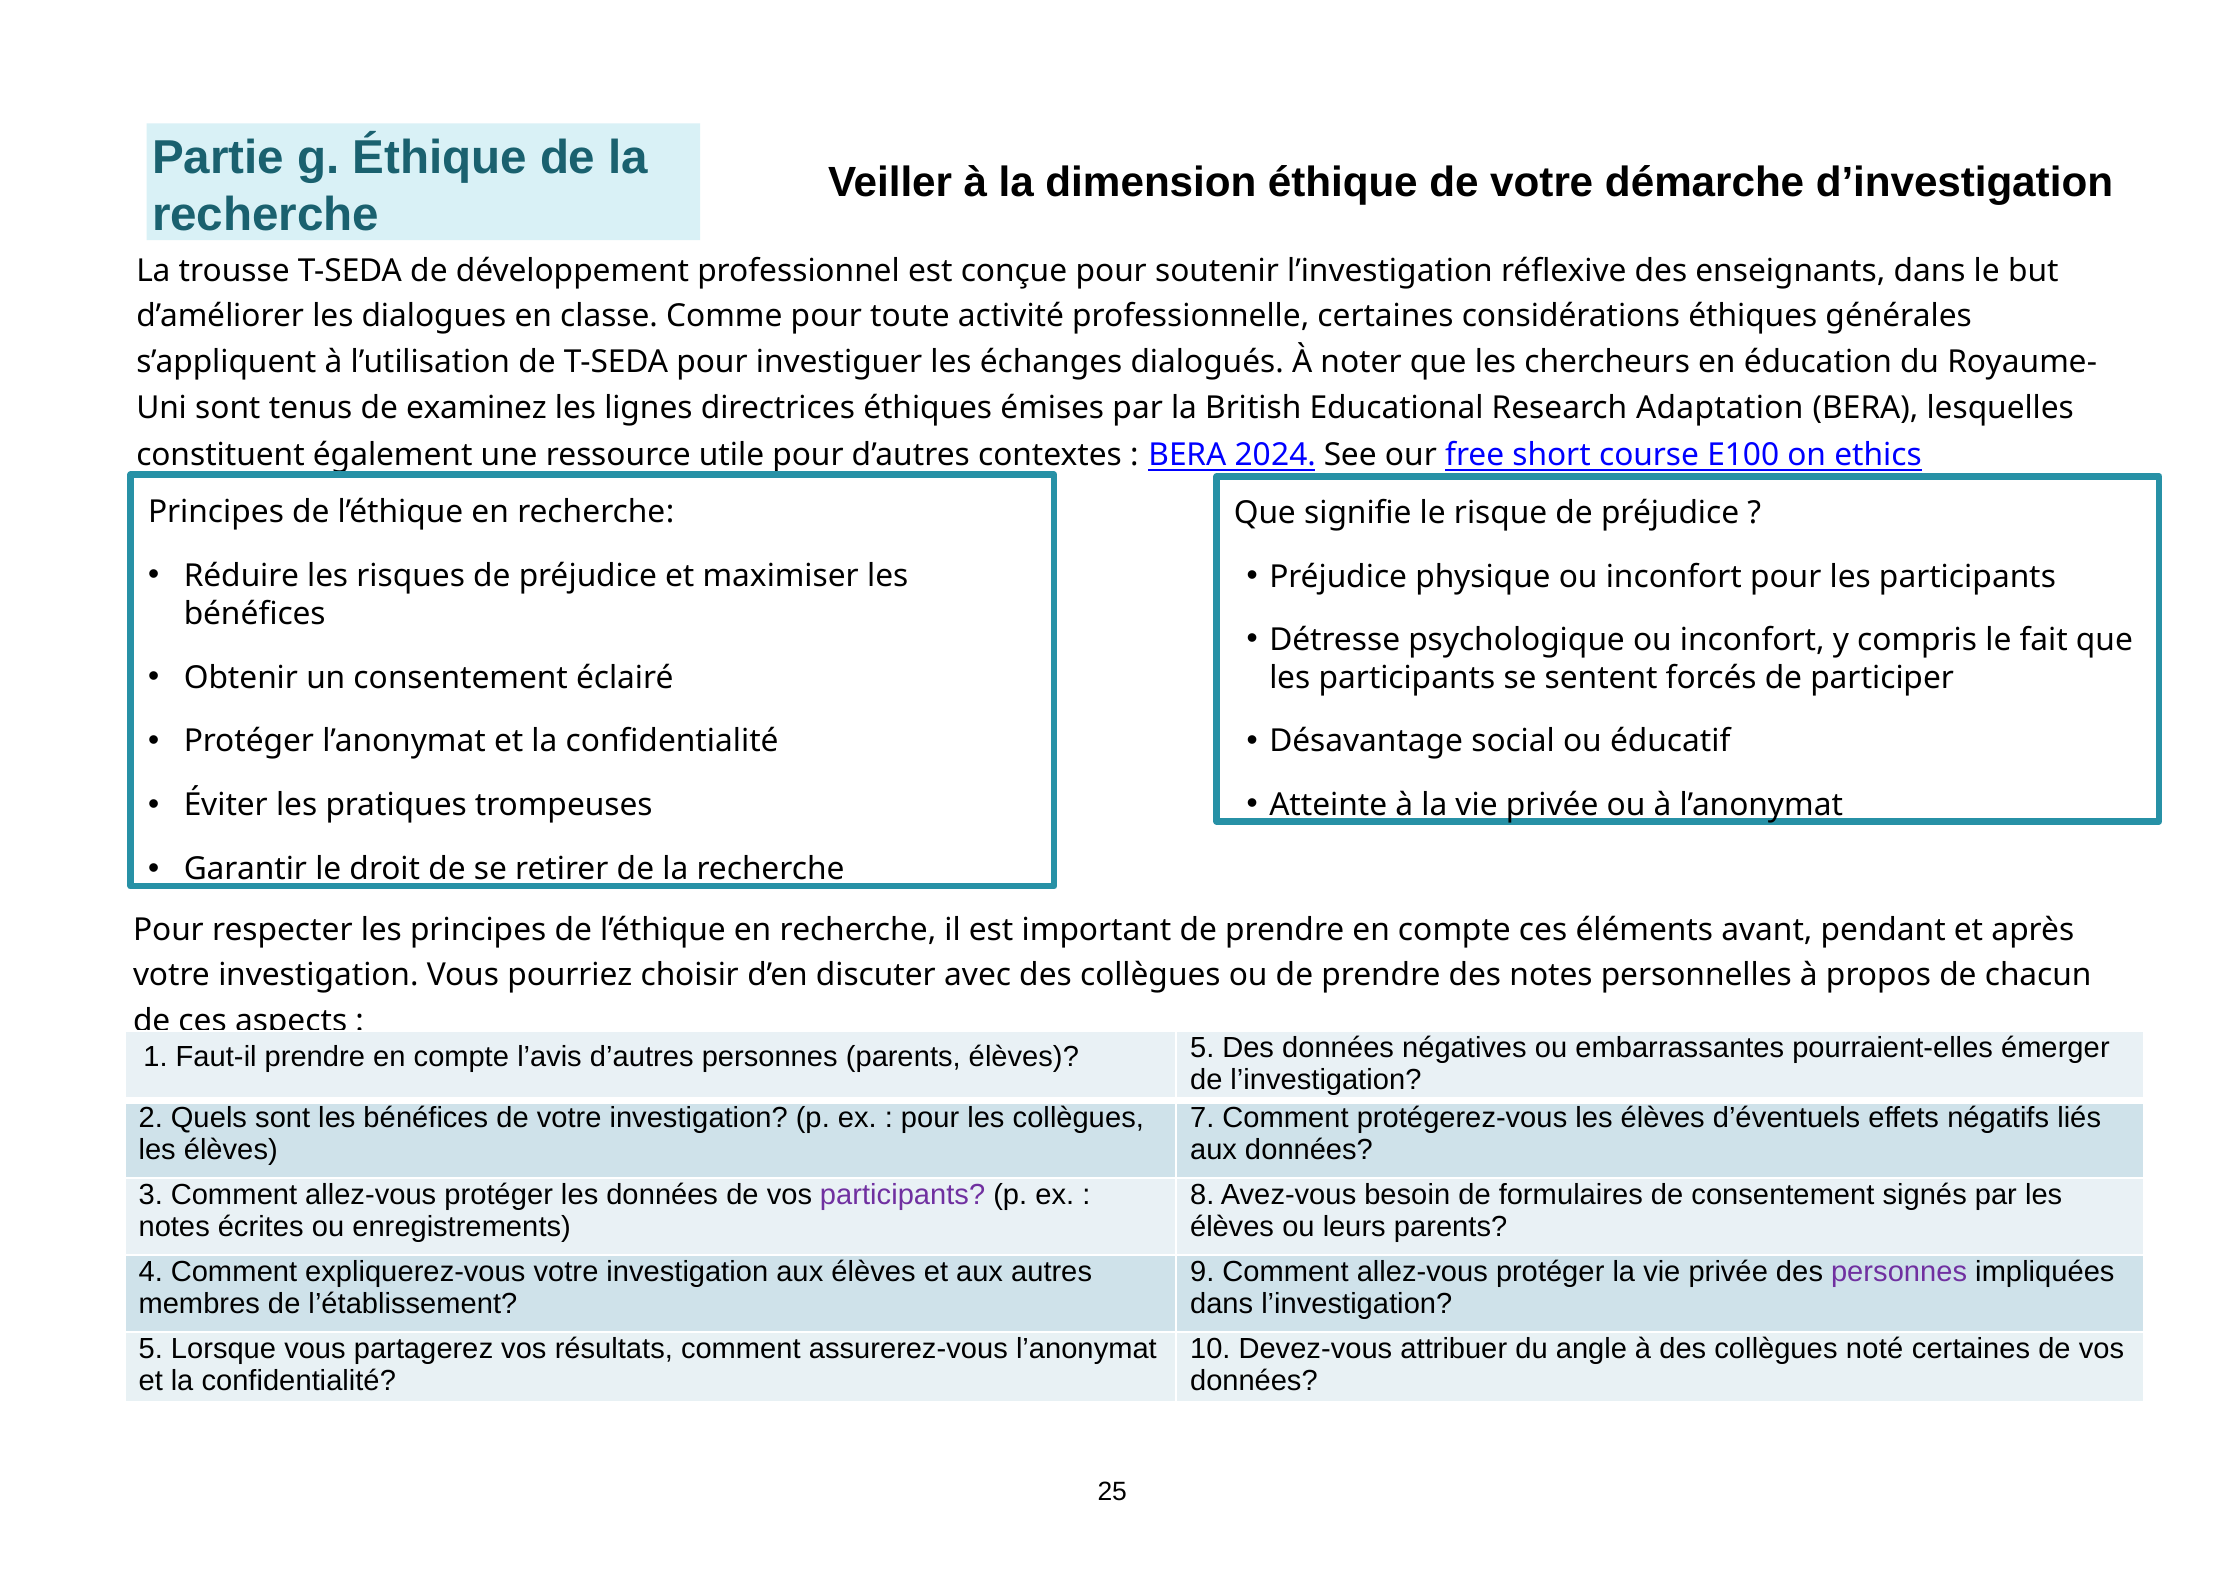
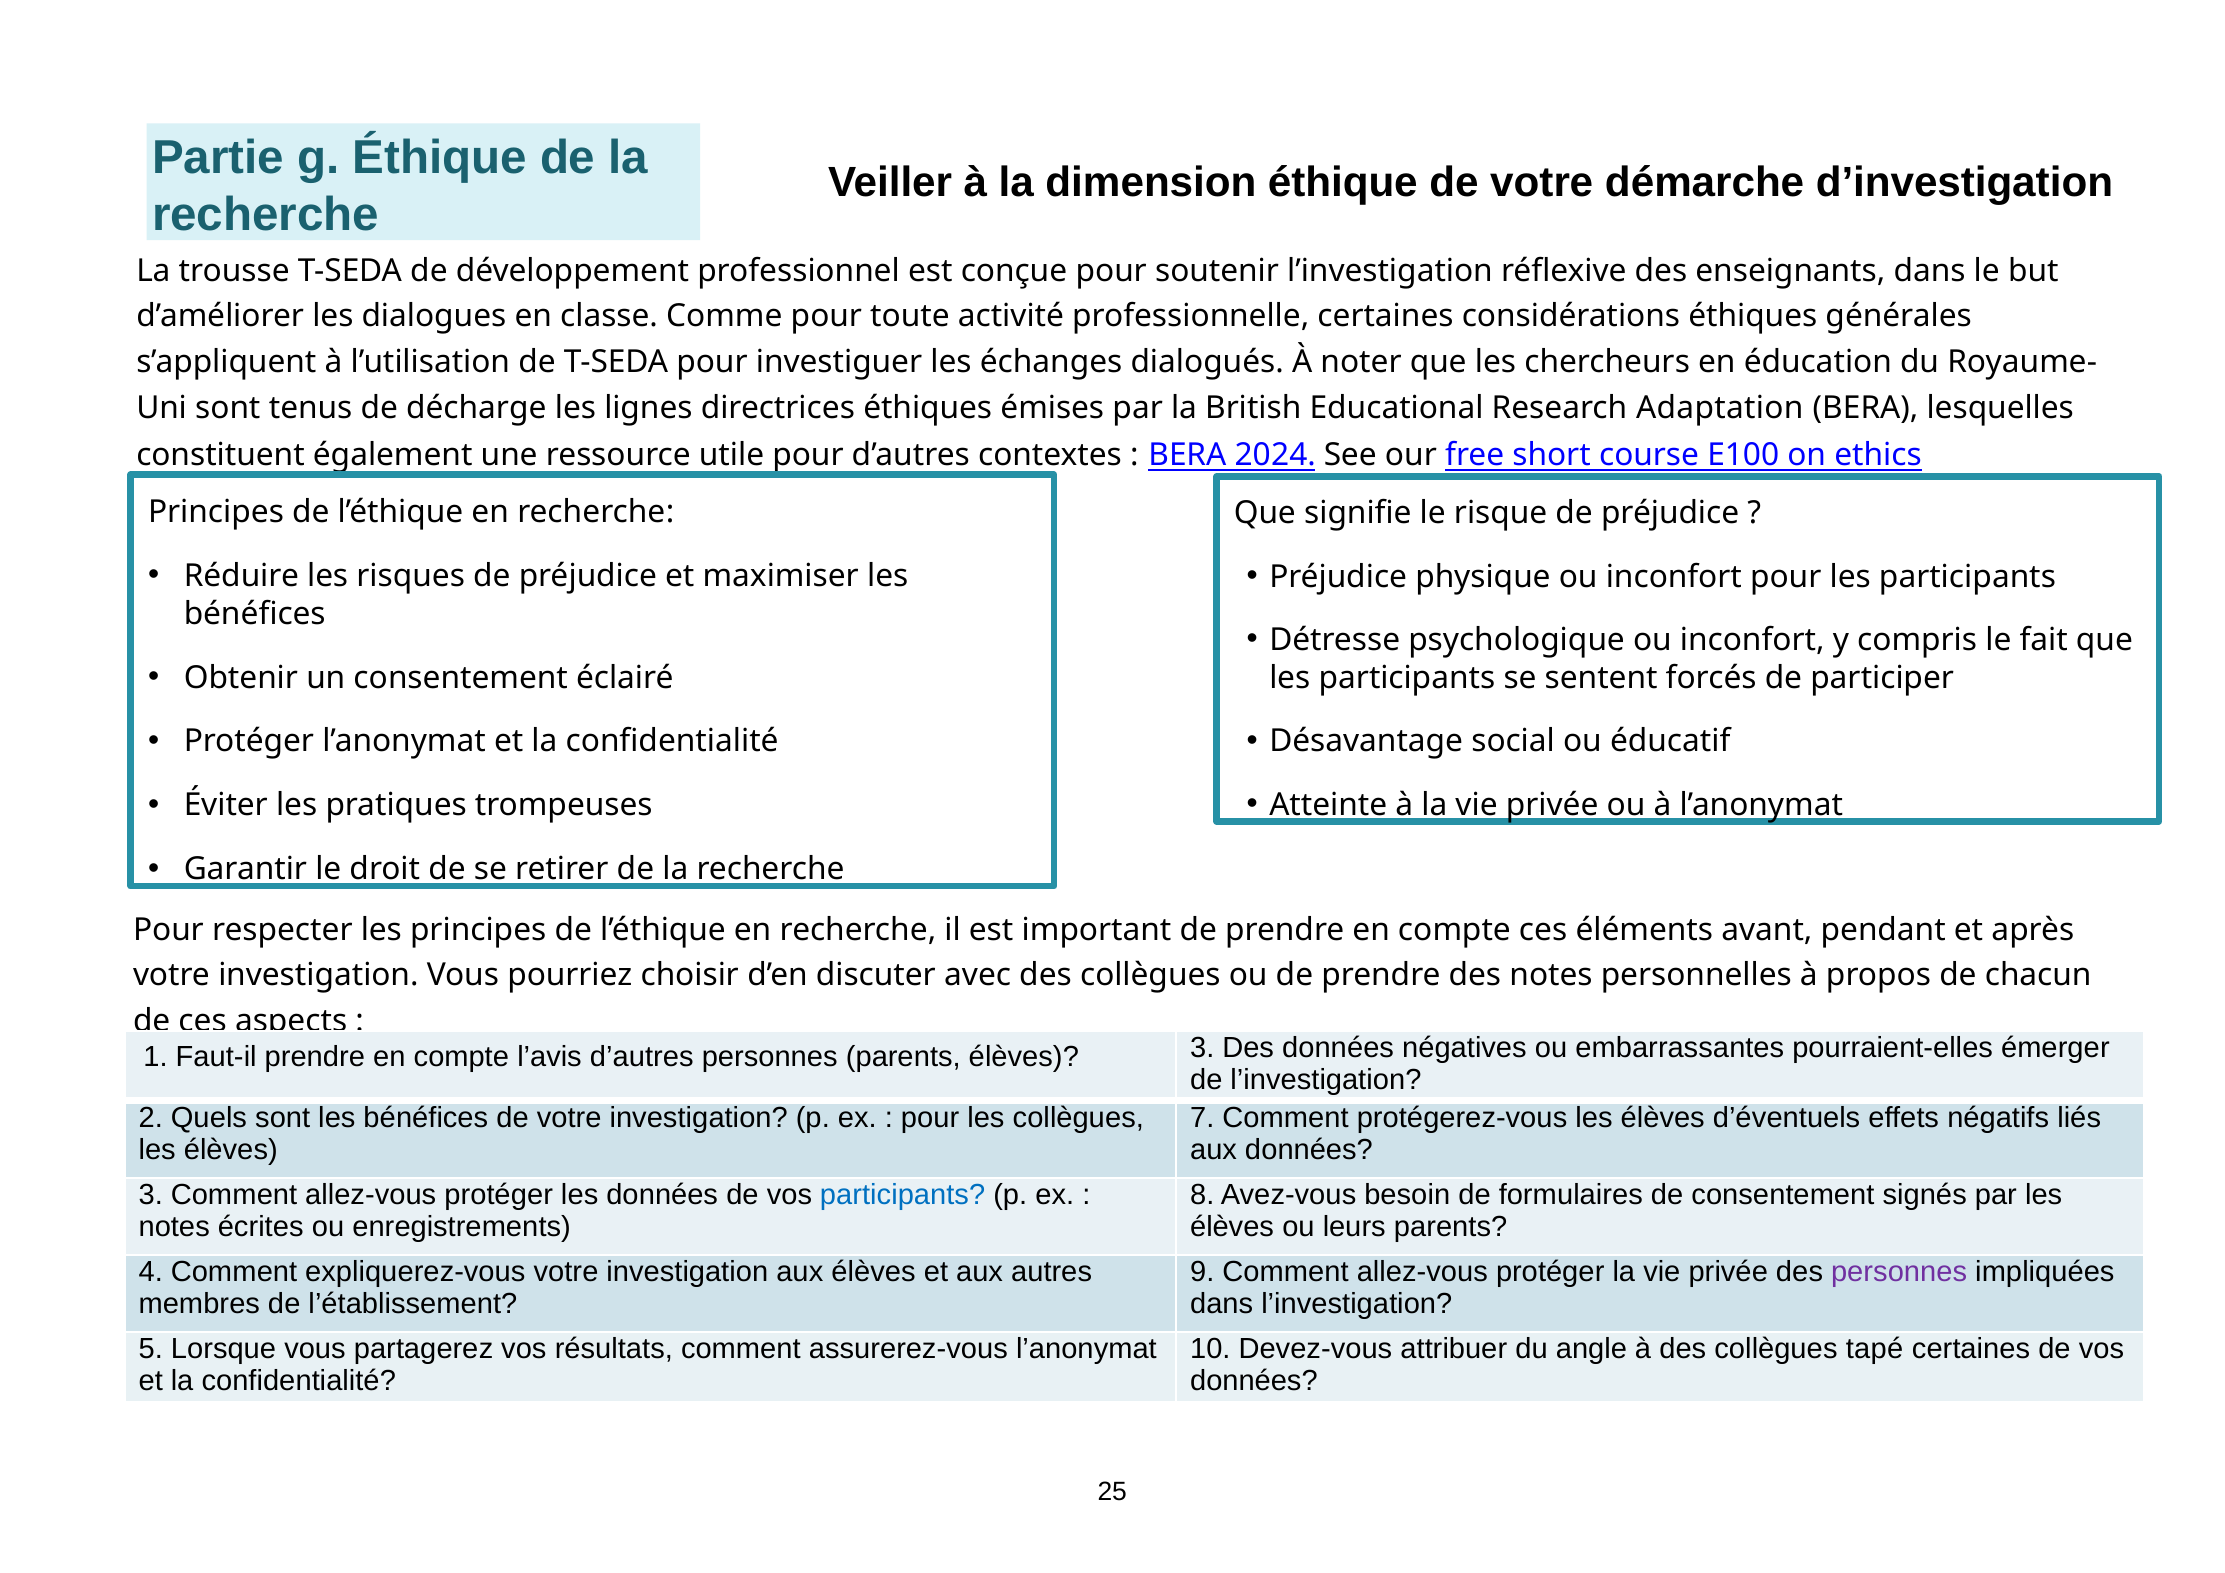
examinez: examinez -> décharge (476, 409)
élèves 5: 5 -> 3 (1202, 1048)
participants colour: purple -> blue (903, 1195)
noté: noté -> tapé (1875, 1349)
